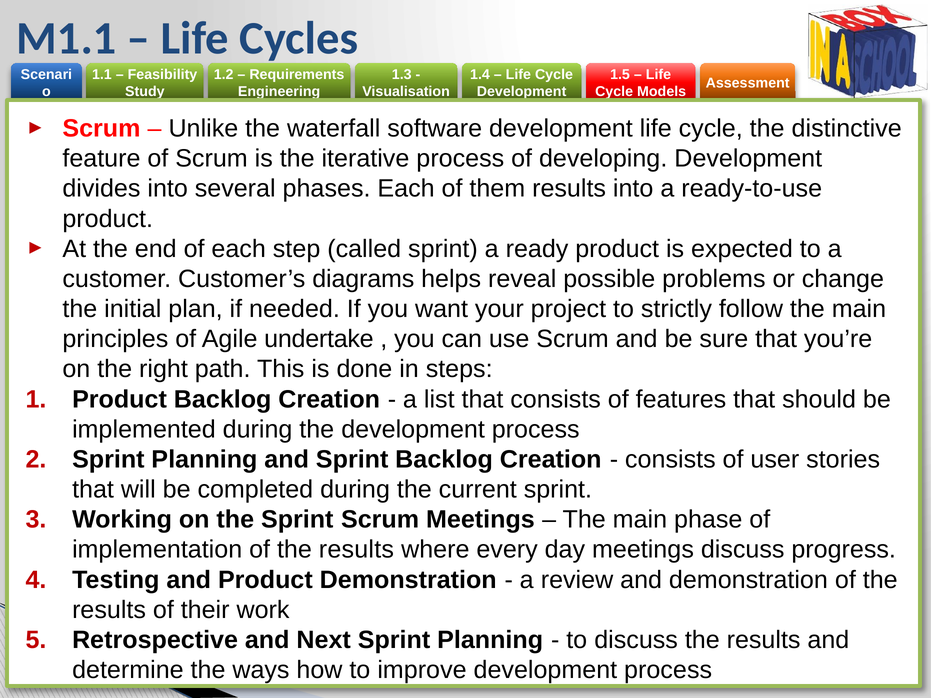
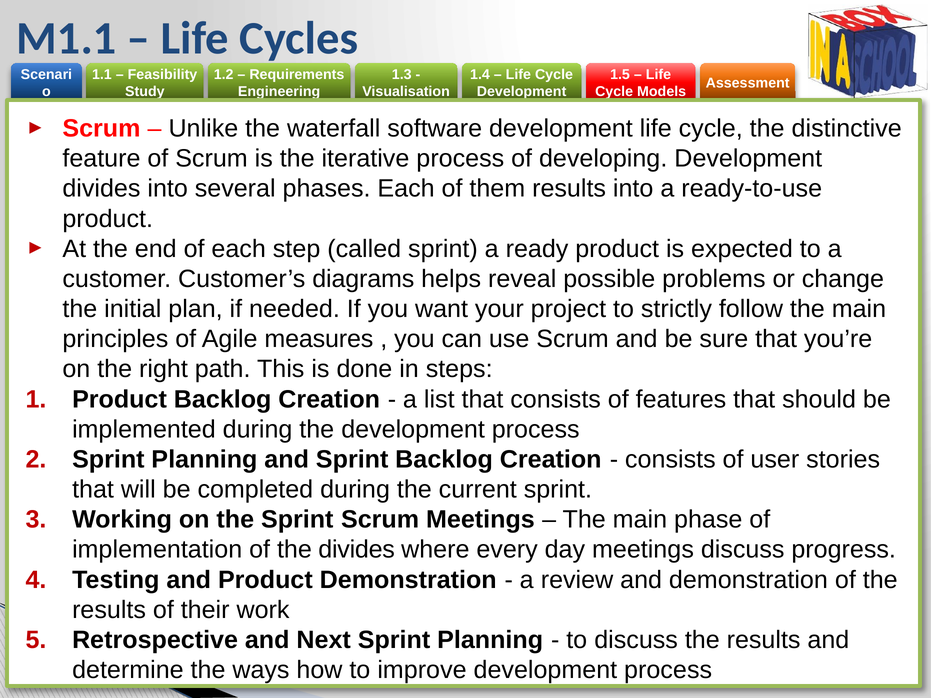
undertake: undertake -> measures (319, 339)
implementation of the results: results -> divides (357, 550)
